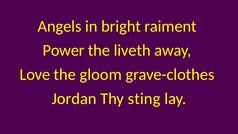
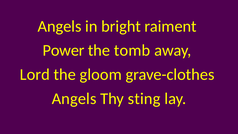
liveth: liveth -> tomb (132, 50)
Love: Love -> Lord (35, 74)
Jordan: Jordan -> Angels (74, 99)
